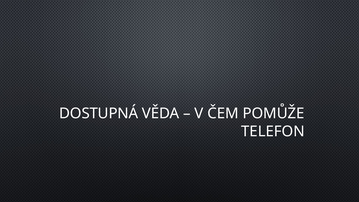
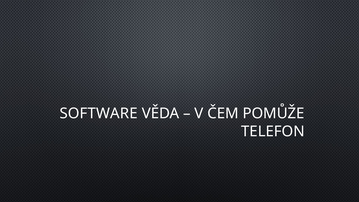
DOSTUPNÁ: DOSTUPNÁ -> SOFTWARE (99, 113)
